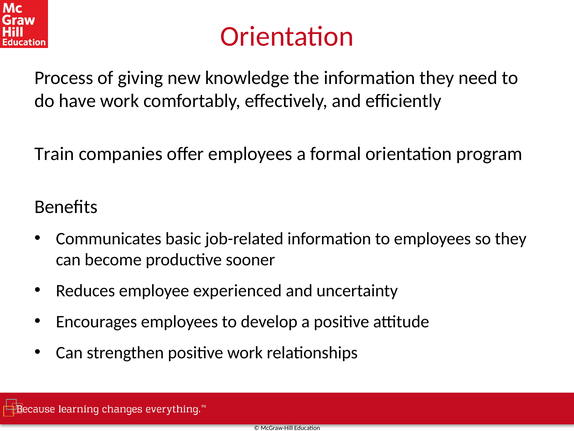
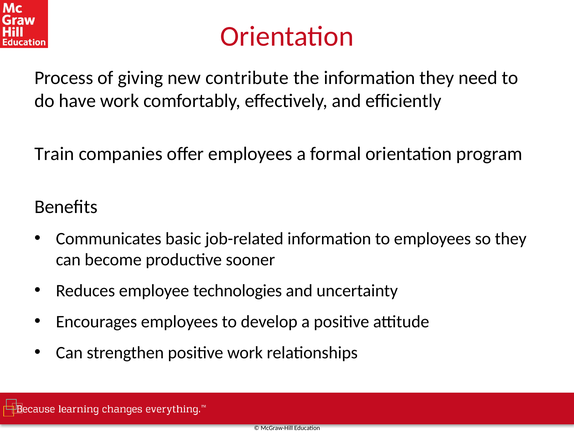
knowledge: knowledge -> contribute (247, 78)
experienced: experienced -> technologies (238, 290)
